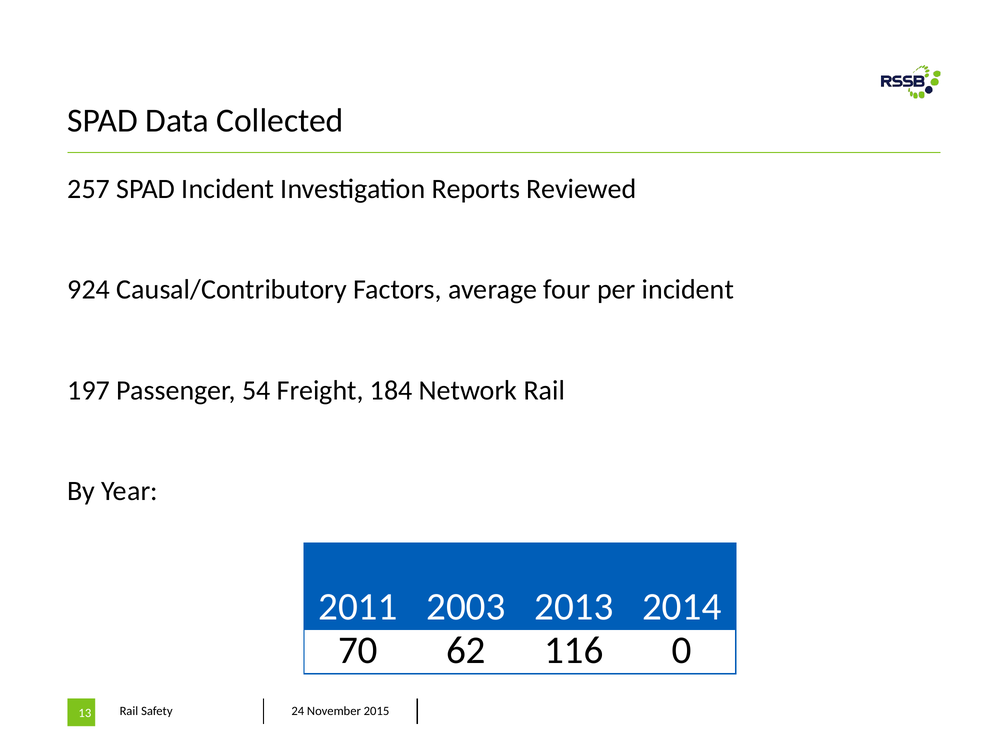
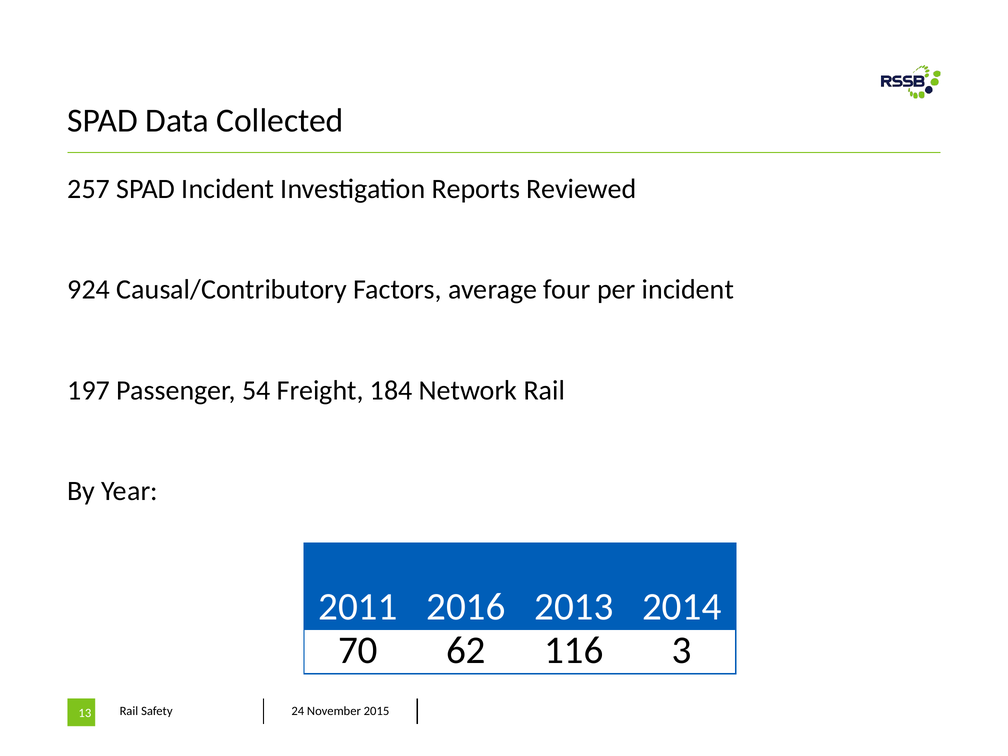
2003: 2003 -> 2016 (466, 607)
0: 0 -> 3 (682, 650)
